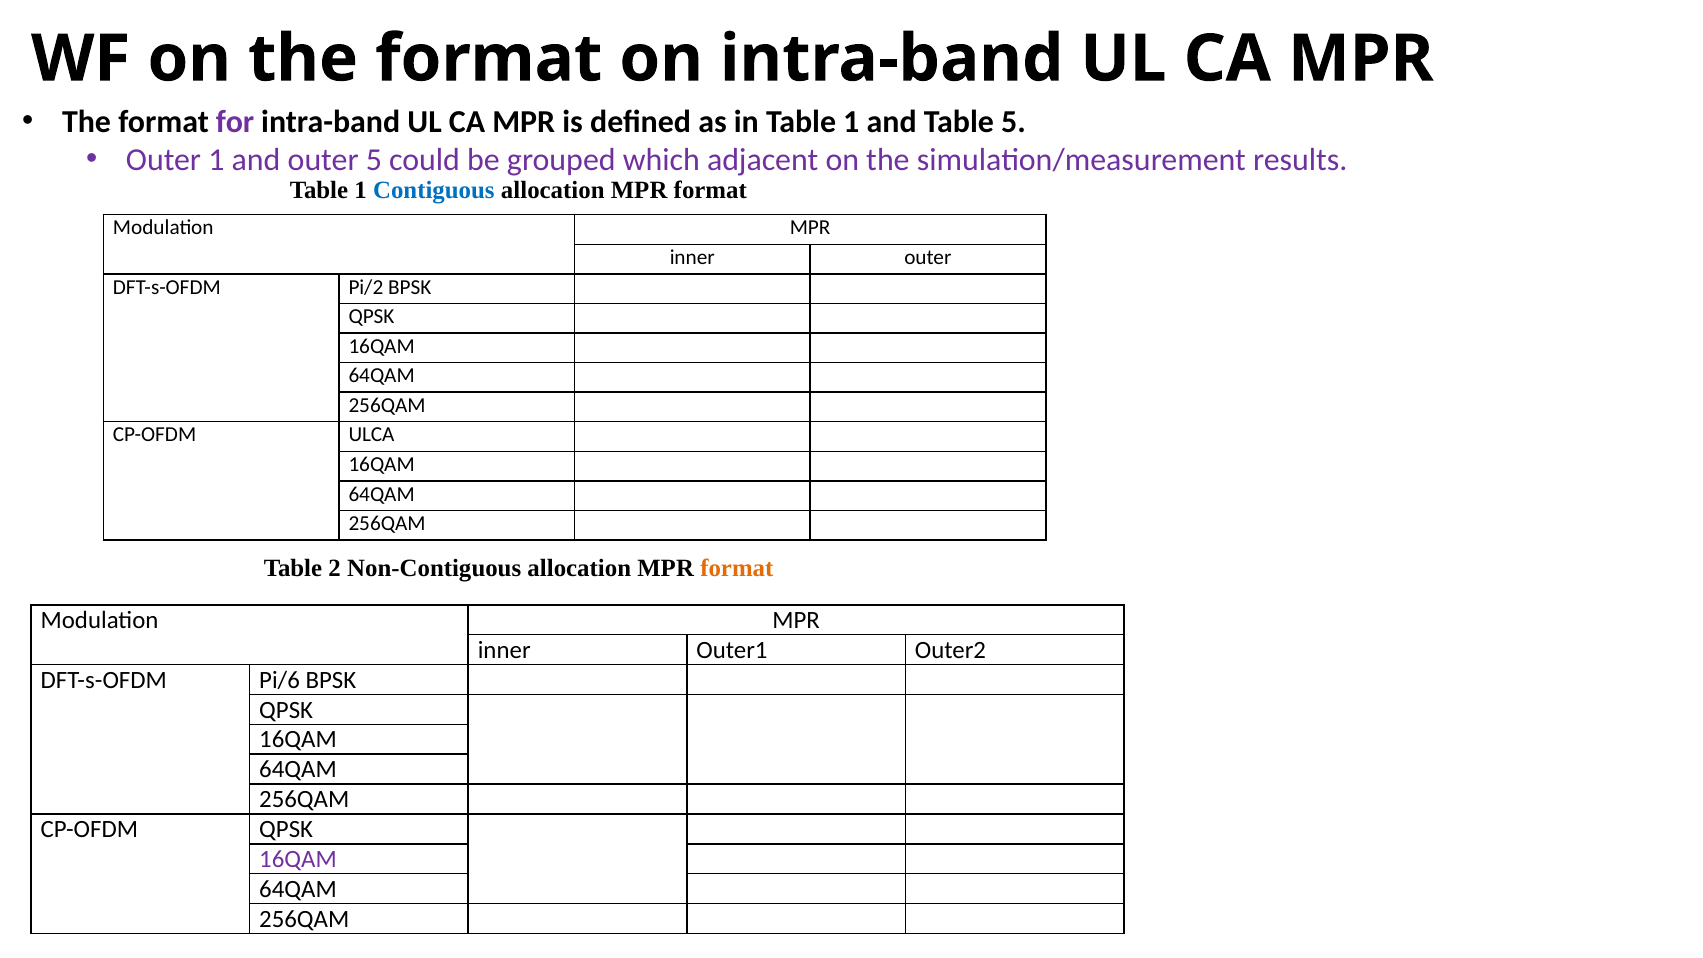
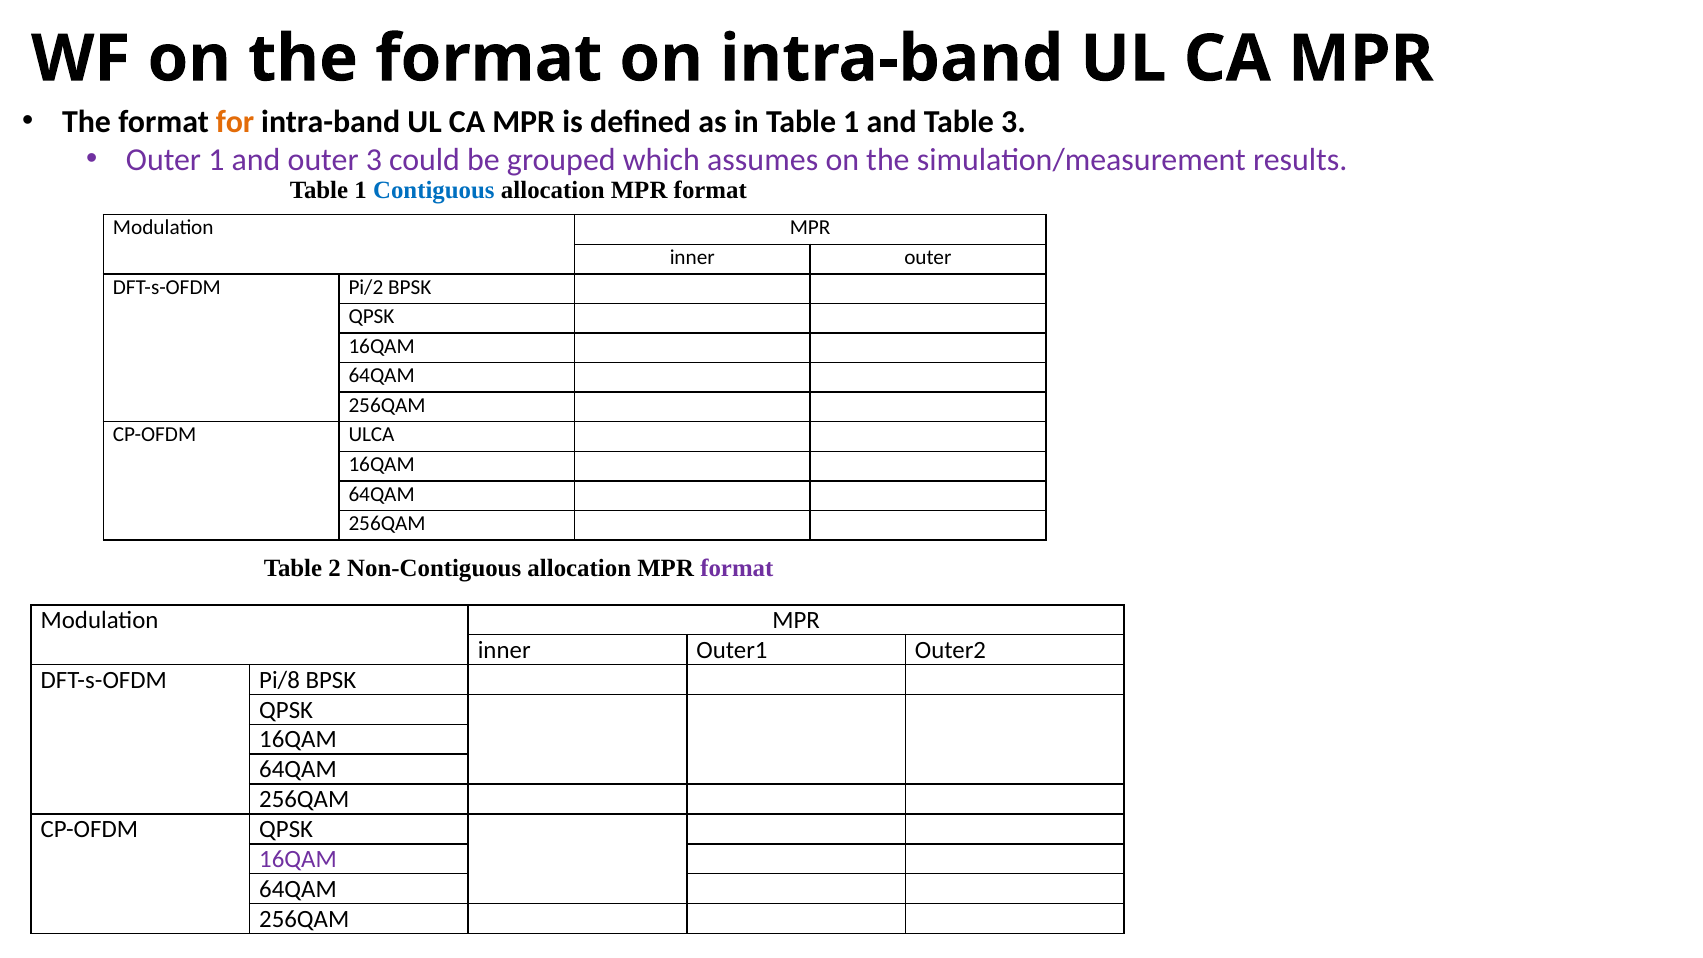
for colour: purple -> orange (235, 122)
Table 5: 5 -> 3 (1014, 122)
outer 5: 5 -> 3 (374, 160)
adjacent: adjacent -> assumes (763, 160)
format colour: orange -> purple (737, 568)
Pi/6: Pi/6 -> Pi/8 (280, 680)
